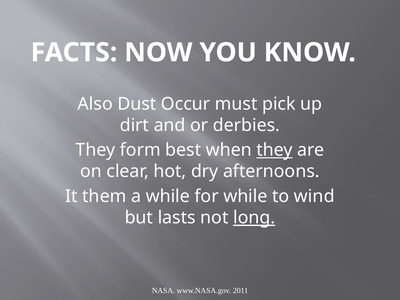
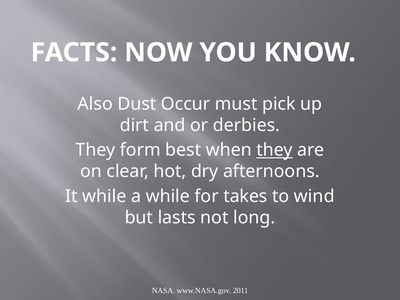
It them: them -> while (104, 196)
for while: while -> takes (245, 196)
long underline: present -> none (254, 218)
